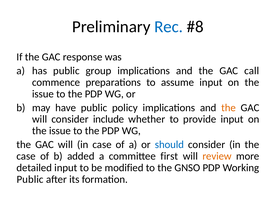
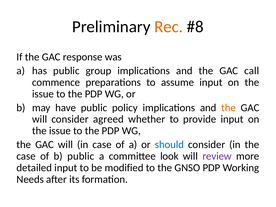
Rec colour: blue -> orange (169, 27)
include: include -> agreed (108, 119)
b added: added -> public (81, 156)
first: first -> look (169, 156)
review colour: orange -> purple (217, 156)
Public: Public -> Needs (30, 179)
